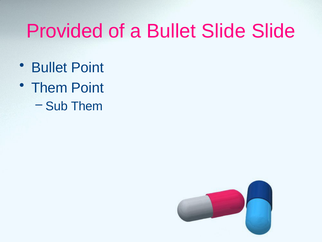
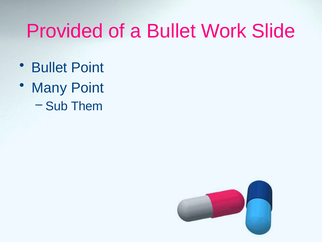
Bullet Slide: Slide -> Work (224, 31)
Them: Them -> Many (49, 88)
